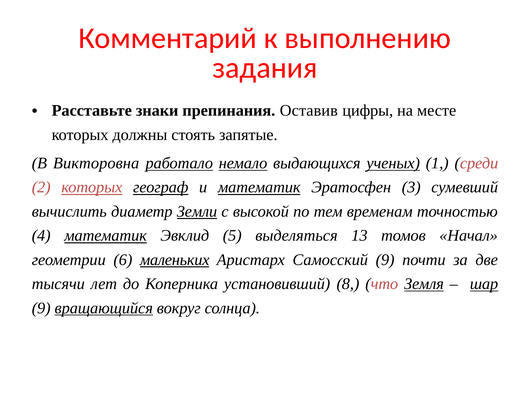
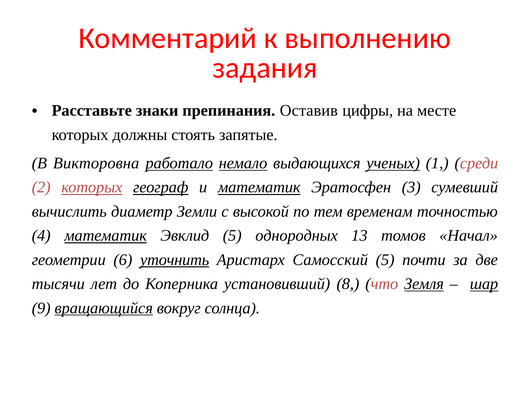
Земли underline: present -> none (197, 212)
выделяться: выделяться -> однородных (297, 236)
маленьких: маленьких -> уточнить (175, 260)
Самосский 9: 9 -> 5 (385, 260)
